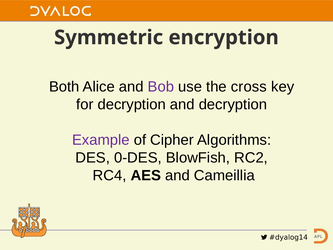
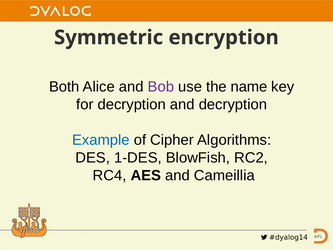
cross: cross -> name (249, 87)
Example colour: purple -> blue (101, 140)
0-DES: 0-DES -> 1-DES (138, 158)
